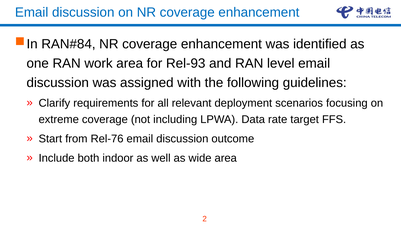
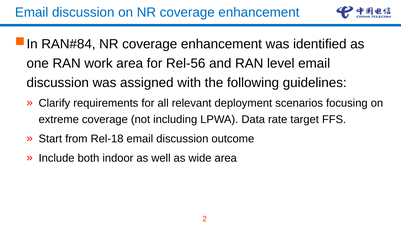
Rel-93: Rel-93 -> Rel-56 (186, 63)
Rel-76: Rel-76 -> Rel-18 (107, 138)
